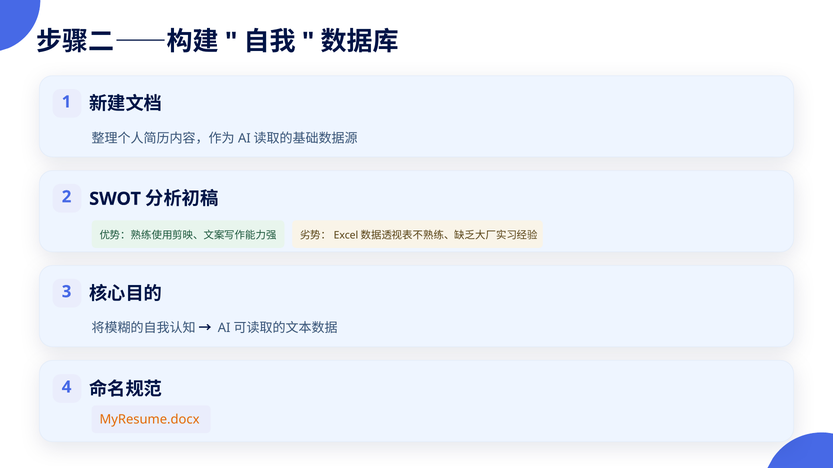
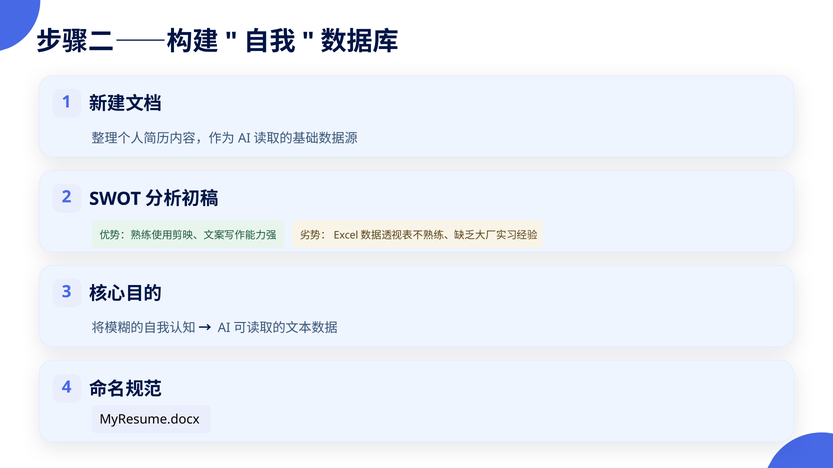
MyResume.docx colour: orange -> black (150, 420)
